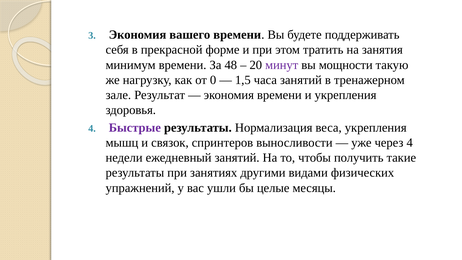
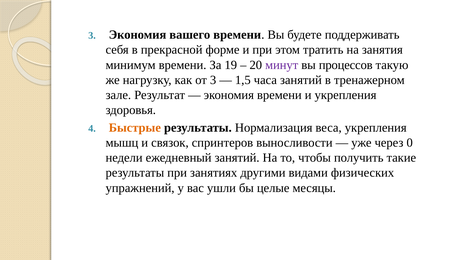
48: 48 -> 19 (231, 65)
мощности: мощности -> процессов (346, 65)
от 0: 0 -> 3 (213, 80)
Быстрые colour: purple -> orange (135, 128)
через 4: 4 -> 0 (410, 143)
